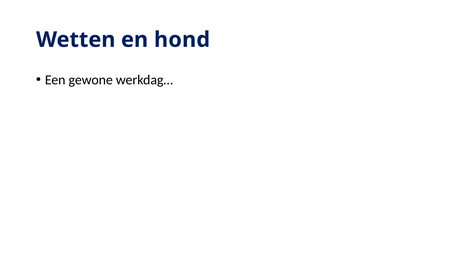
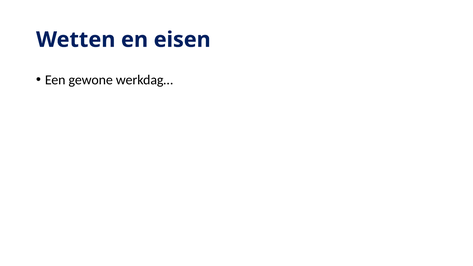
hond: hond -> eisen (182, 40)
